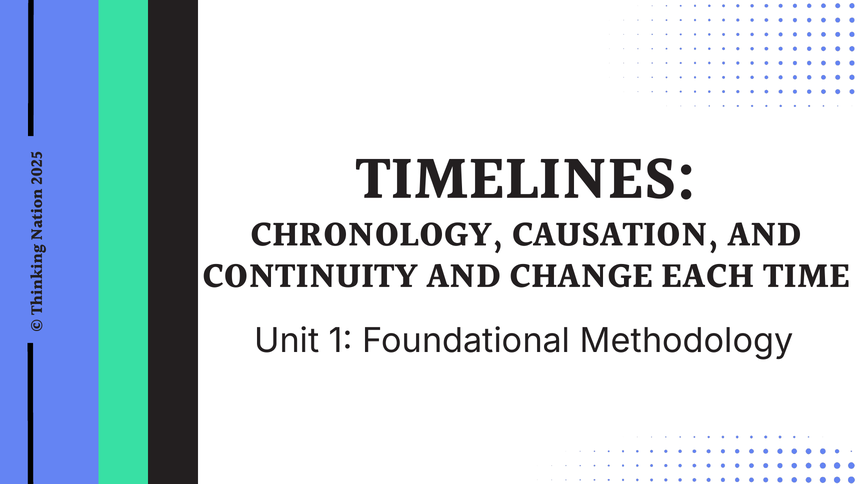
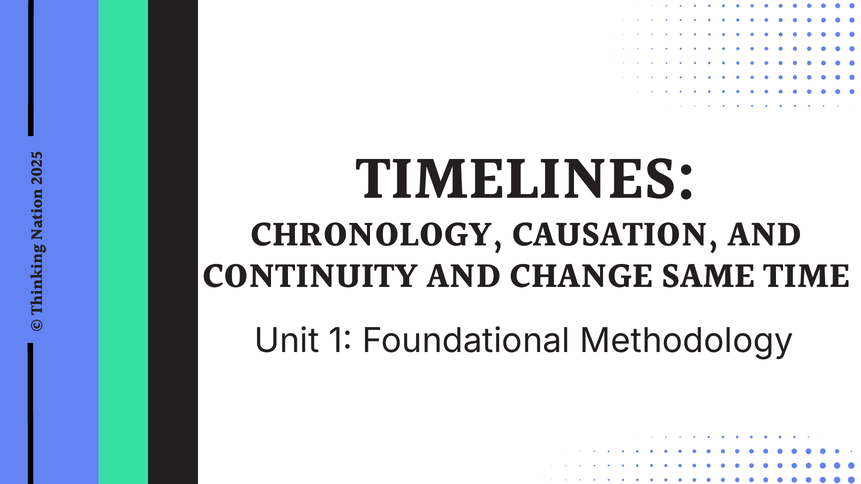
EACH: EACH -> SAME (708, 278)
